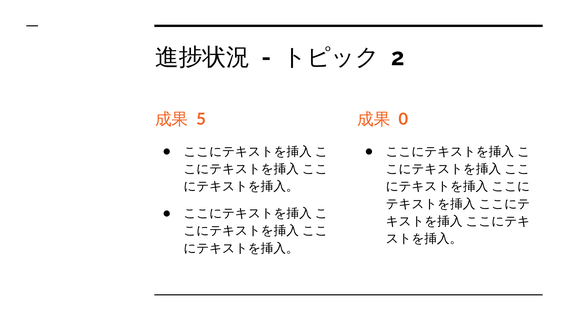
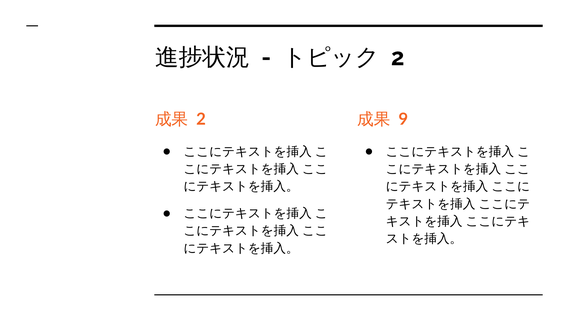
5: 5 -> 2 (201, 120)
0: 0 -> 9 (403, 120)
